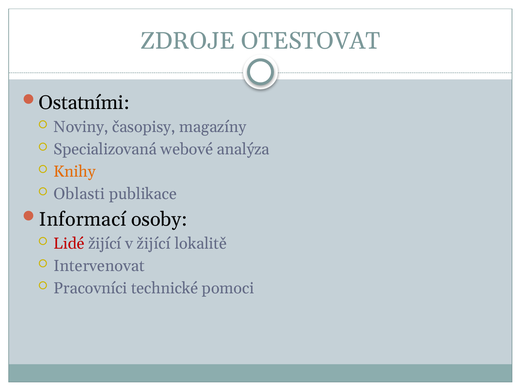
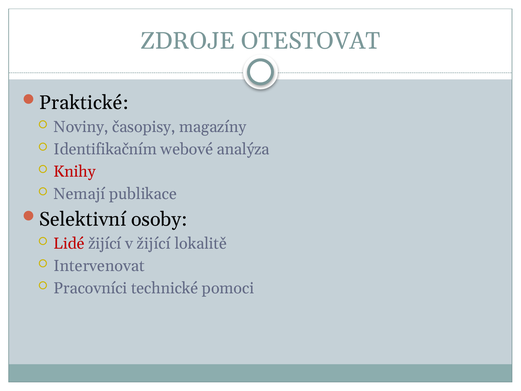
Ostatními: Ostatními -> Praktické (84, 103)
Specializovaná: Specializovaná -> Identifikačním (105, 149)
Knihy colour: orange -> red (75, 171)
Oblasti: Oblasti -> Nemají (79, 194)
Informací: Informací -> Selektivní (83, 219)
